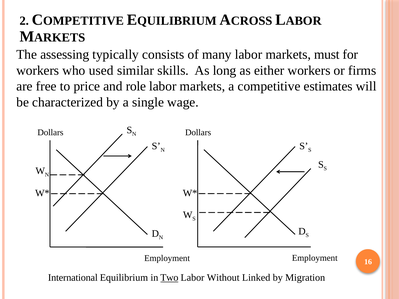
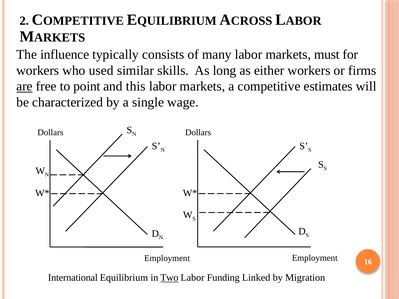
assessing: assessing -> influence (65, 55)
are underline: none -> present (24, 86)
price: price -> point (87, 86)
role: role -> this (136, 86)
Without: Without -> Funding (223, 278)
